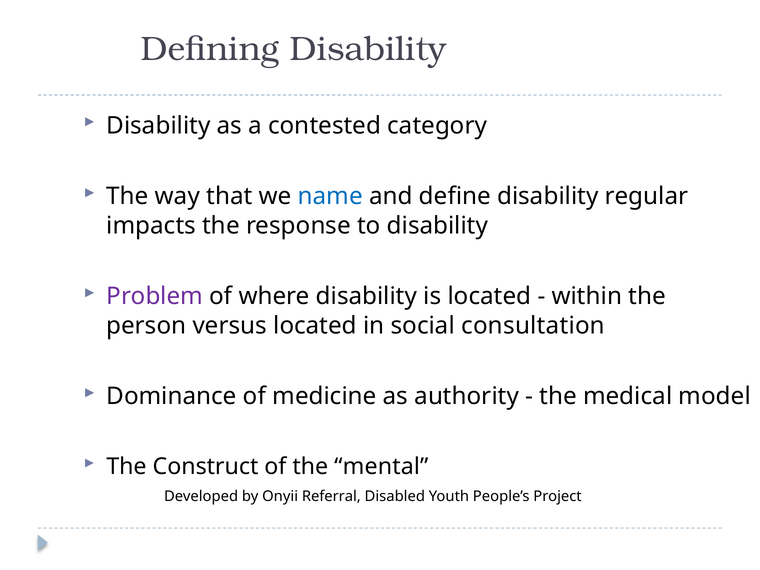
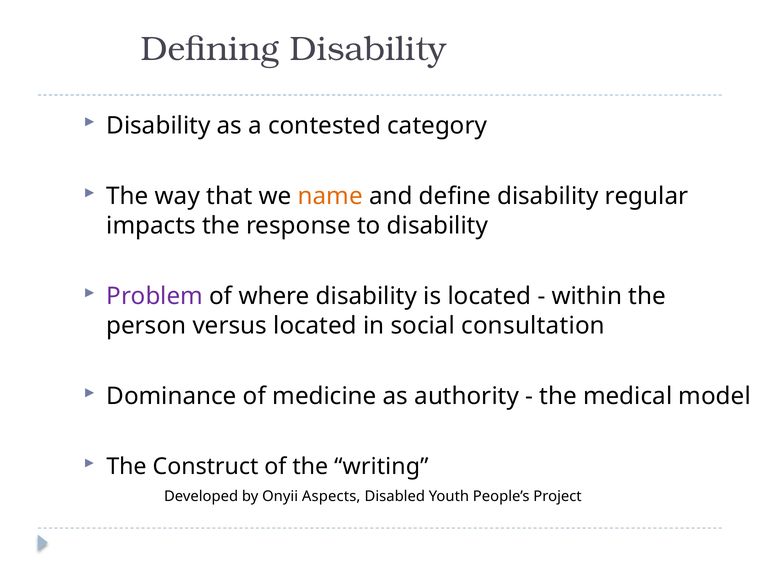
name colour: blue -> orange (330, 196)
mental: mental -> writing (381, 467)
Referral: Referral -> Aspects (331, 496)
